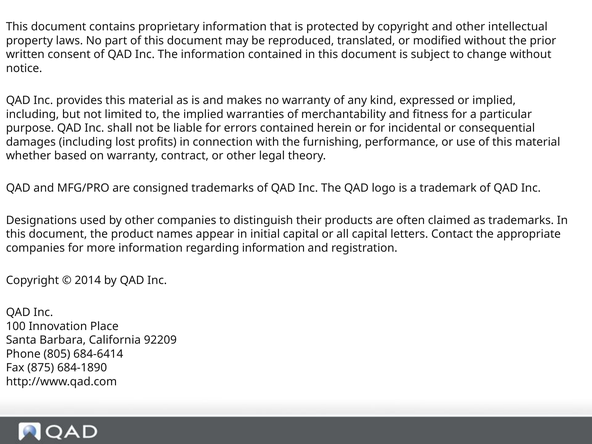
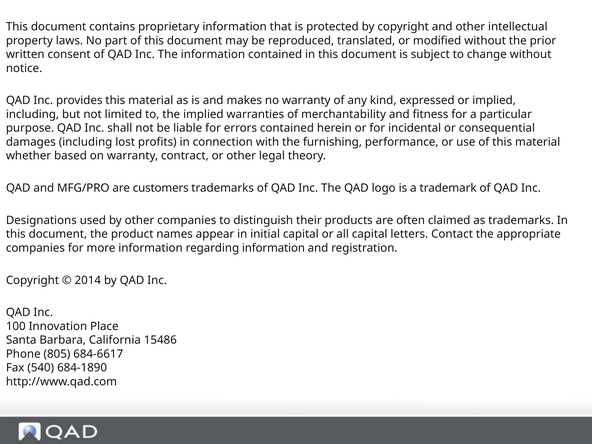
consigned: consigned -> customers (161, 188)
92209: 92209 -> 15486 (160, 340)
684-6414: 684-6414 -> 684-6617 (98, 354)
875: 875 -> 540 (41, 368)
